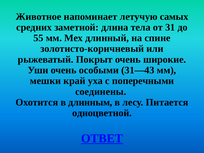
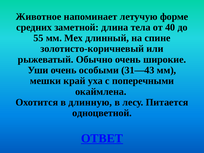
самых: самых -> форме (174, 17)
31: 31 -> 40 (170, 27)
Покрыт: Покрыт -> Обычно (94, 59)
соединены: соединены -> окаймлена (101, 92)
длинным: длинным -> длинную (90, 102)
